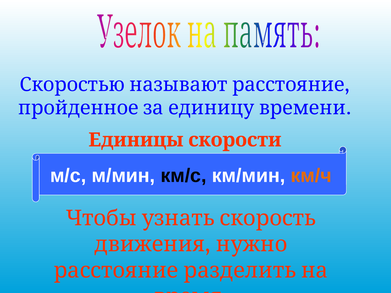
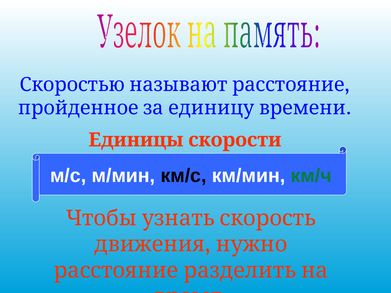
км/ч colour: orange -> green (311, 176)
